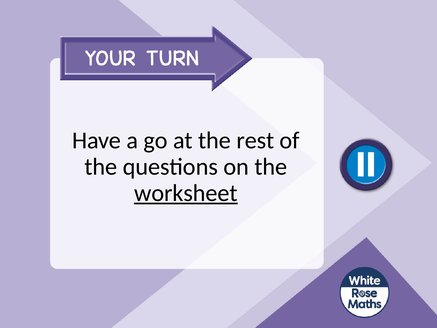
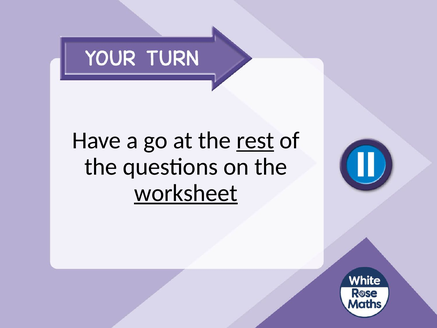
rest underline: none -> present (255, 141)
